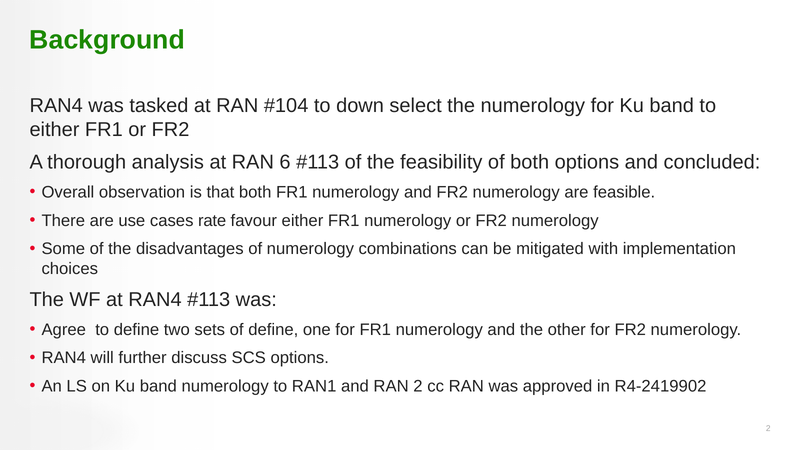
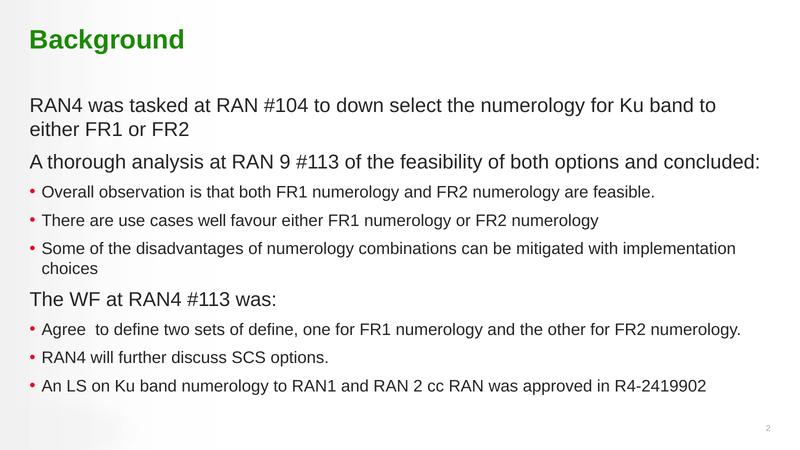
6: 6 -> 9 (285, 162)
rate: rate -> well (212, 221)
